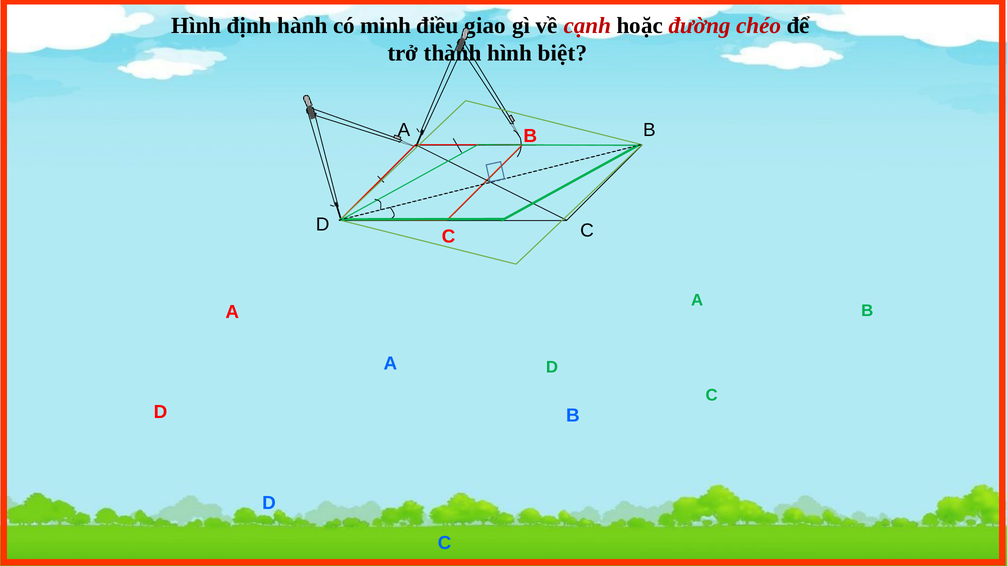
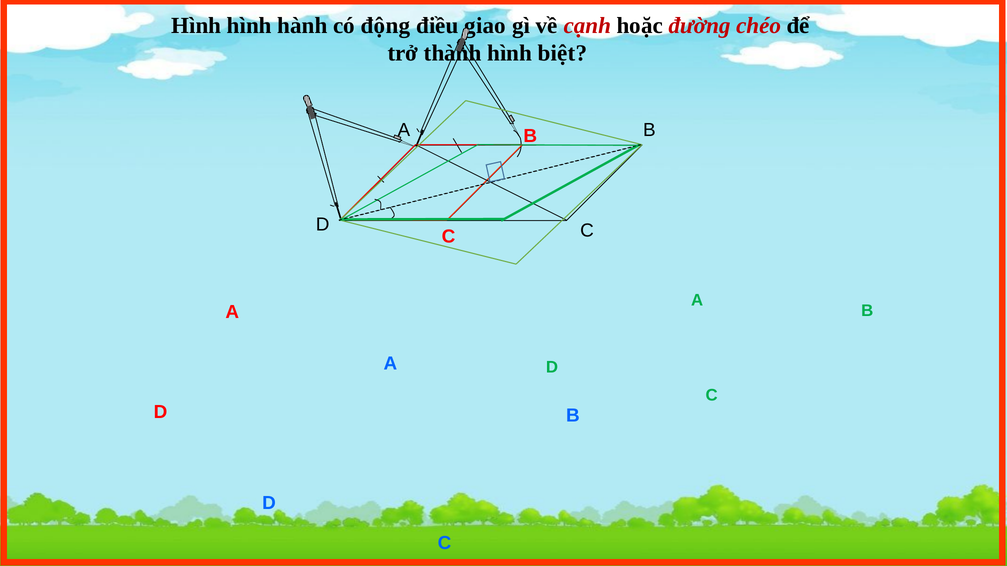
Hình định: định -> hình (249, 25)
minh: minh -> động (385, 25)
